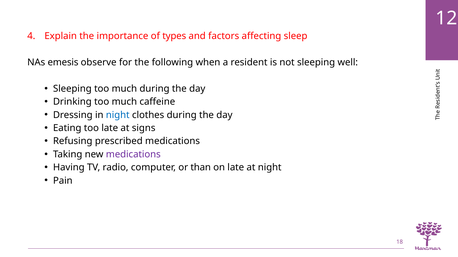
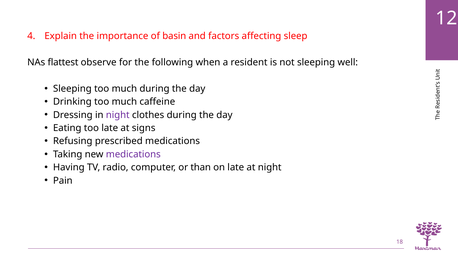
types: types -> basin (174, 36)
emesis: emesis -> flattest (63, 62)
night colour: blue -> purple (118, 115)
